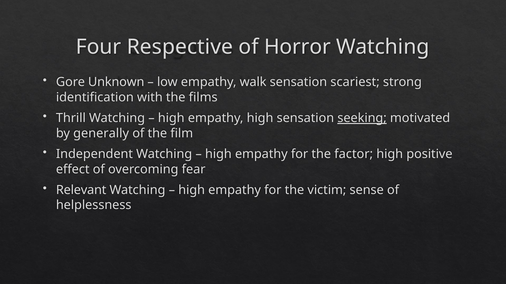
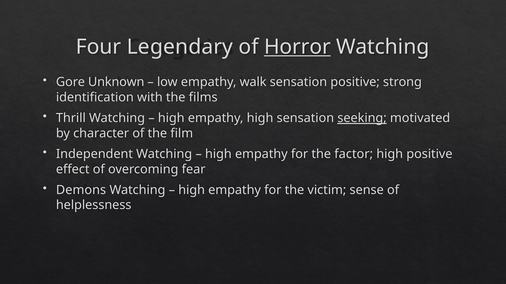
Respective: Respective -> Legendary (180, 47)
Horror underline: none -> present (297, 47)
sensation scariest: scariest -> positive (355, 82)
generally: generally -> character (101, 134)
Relevant: Relevant -> Demons (81, 190)
